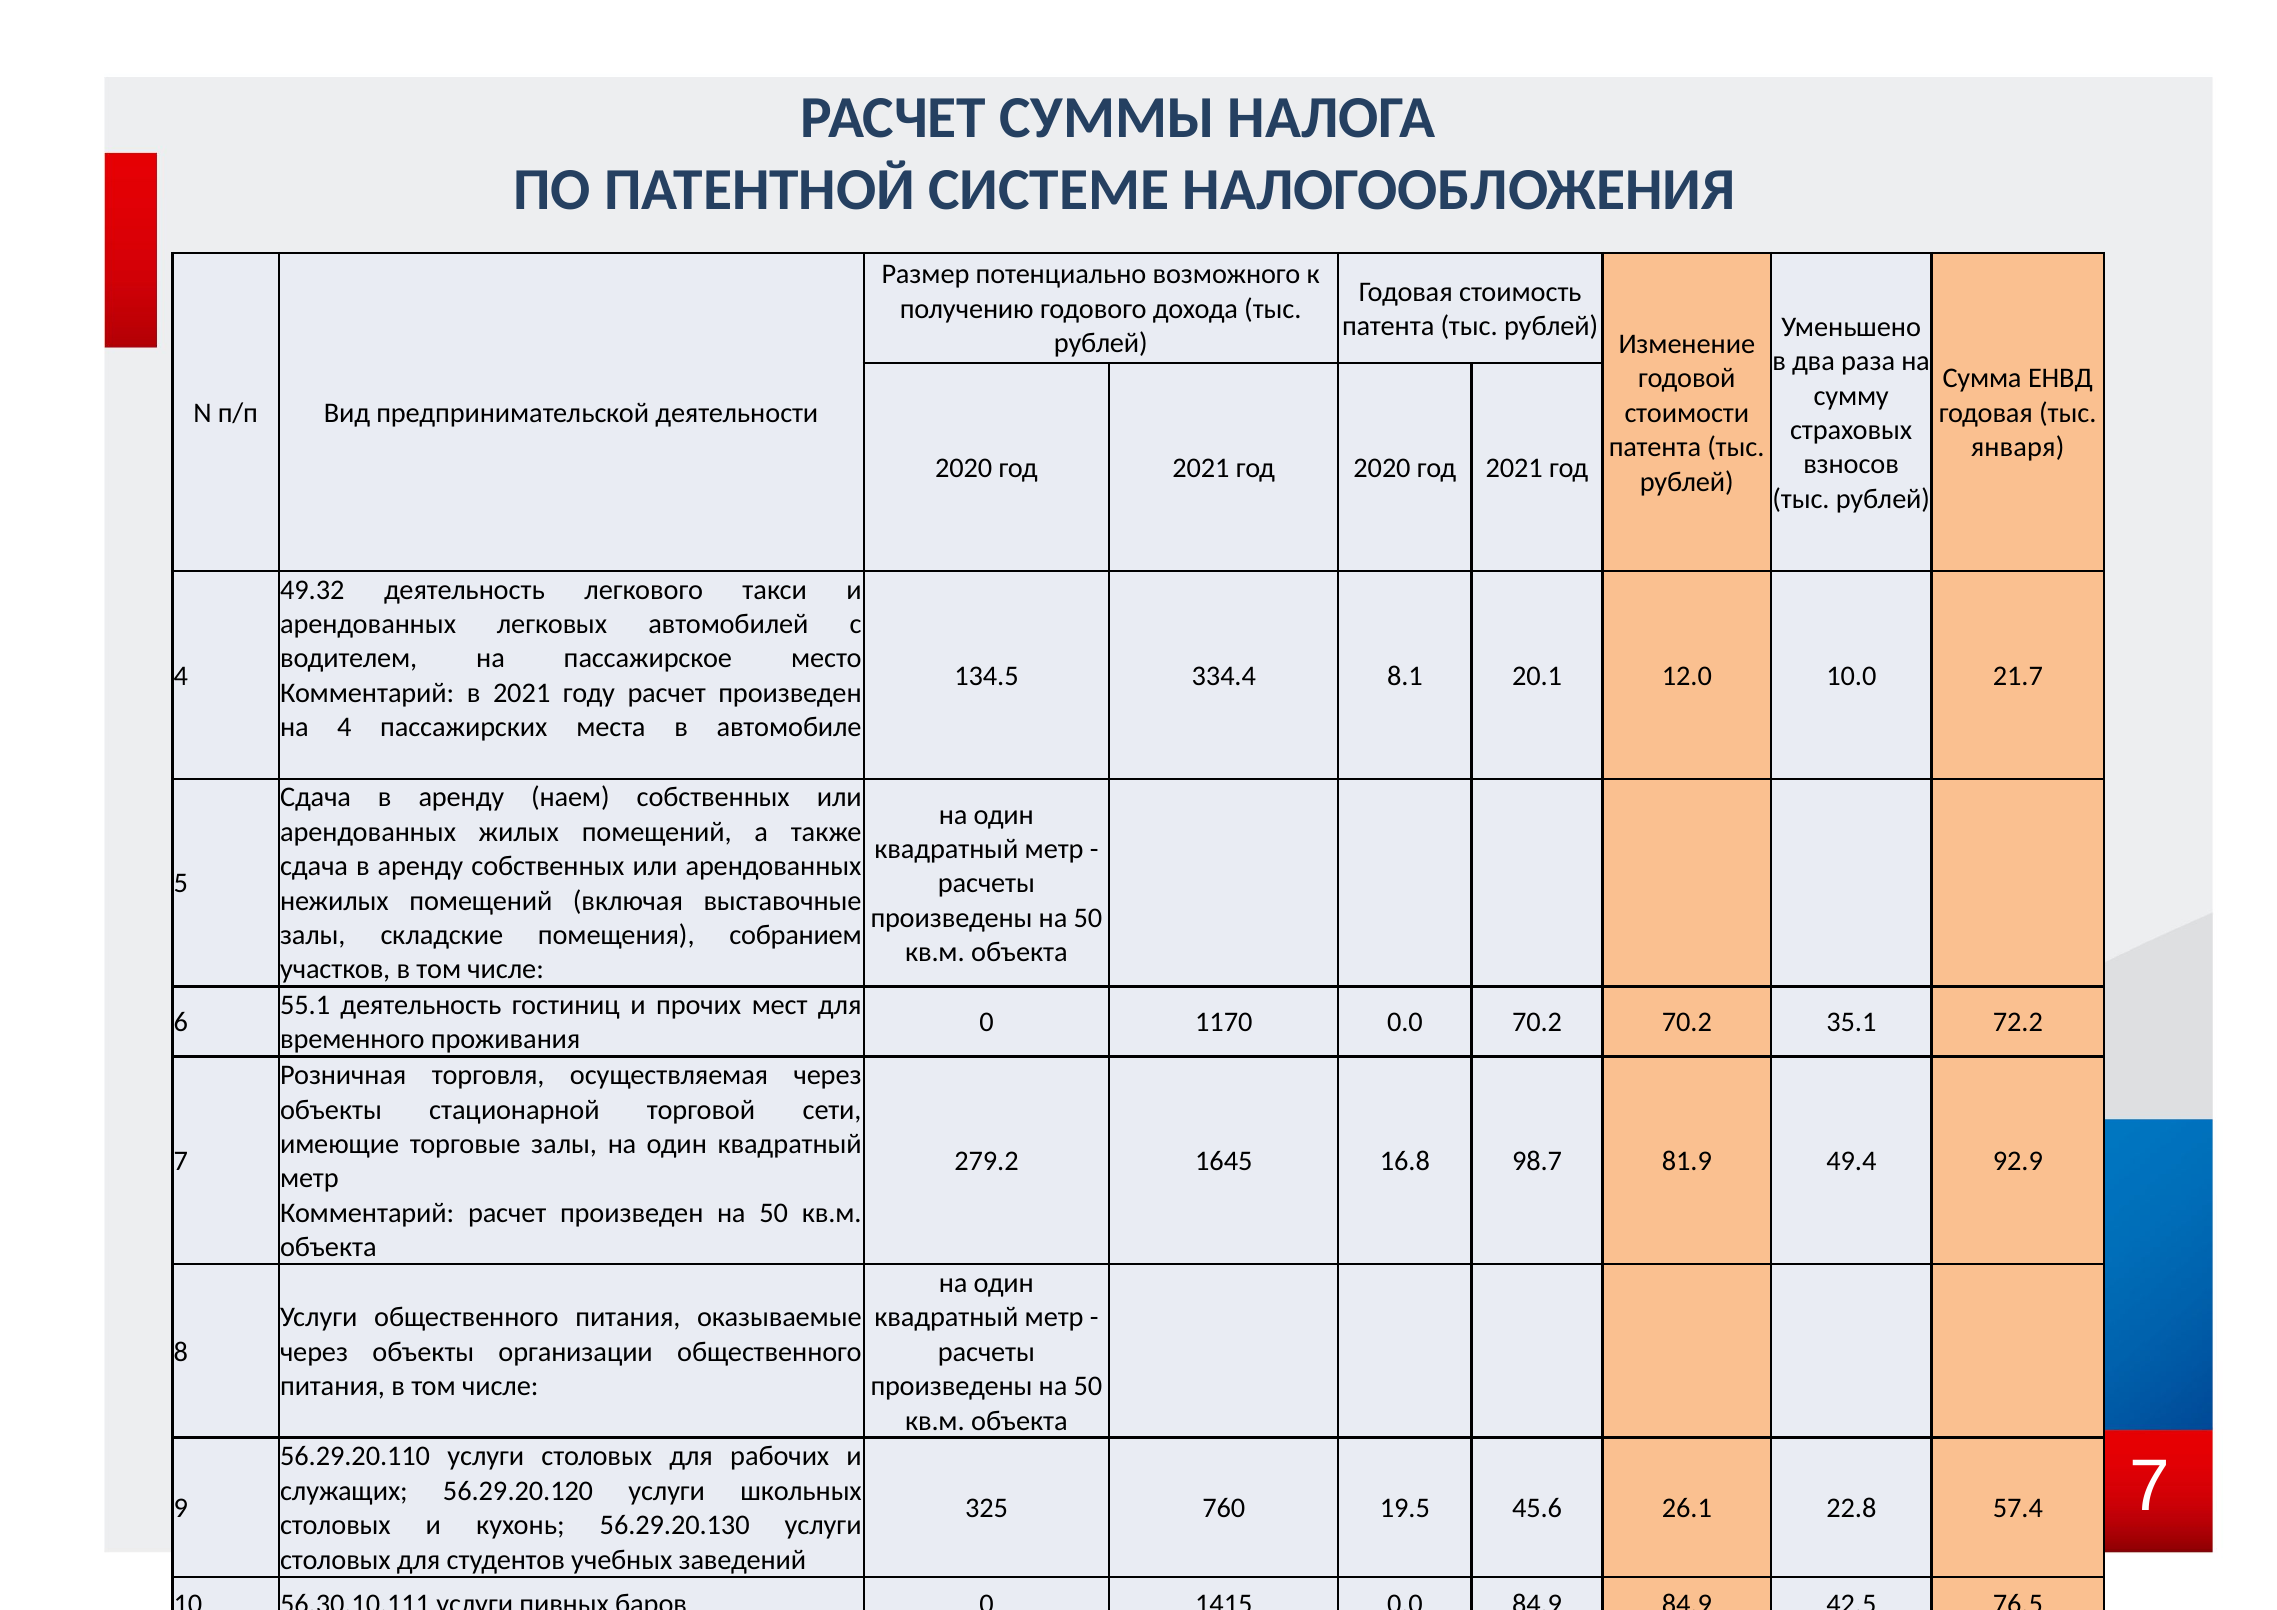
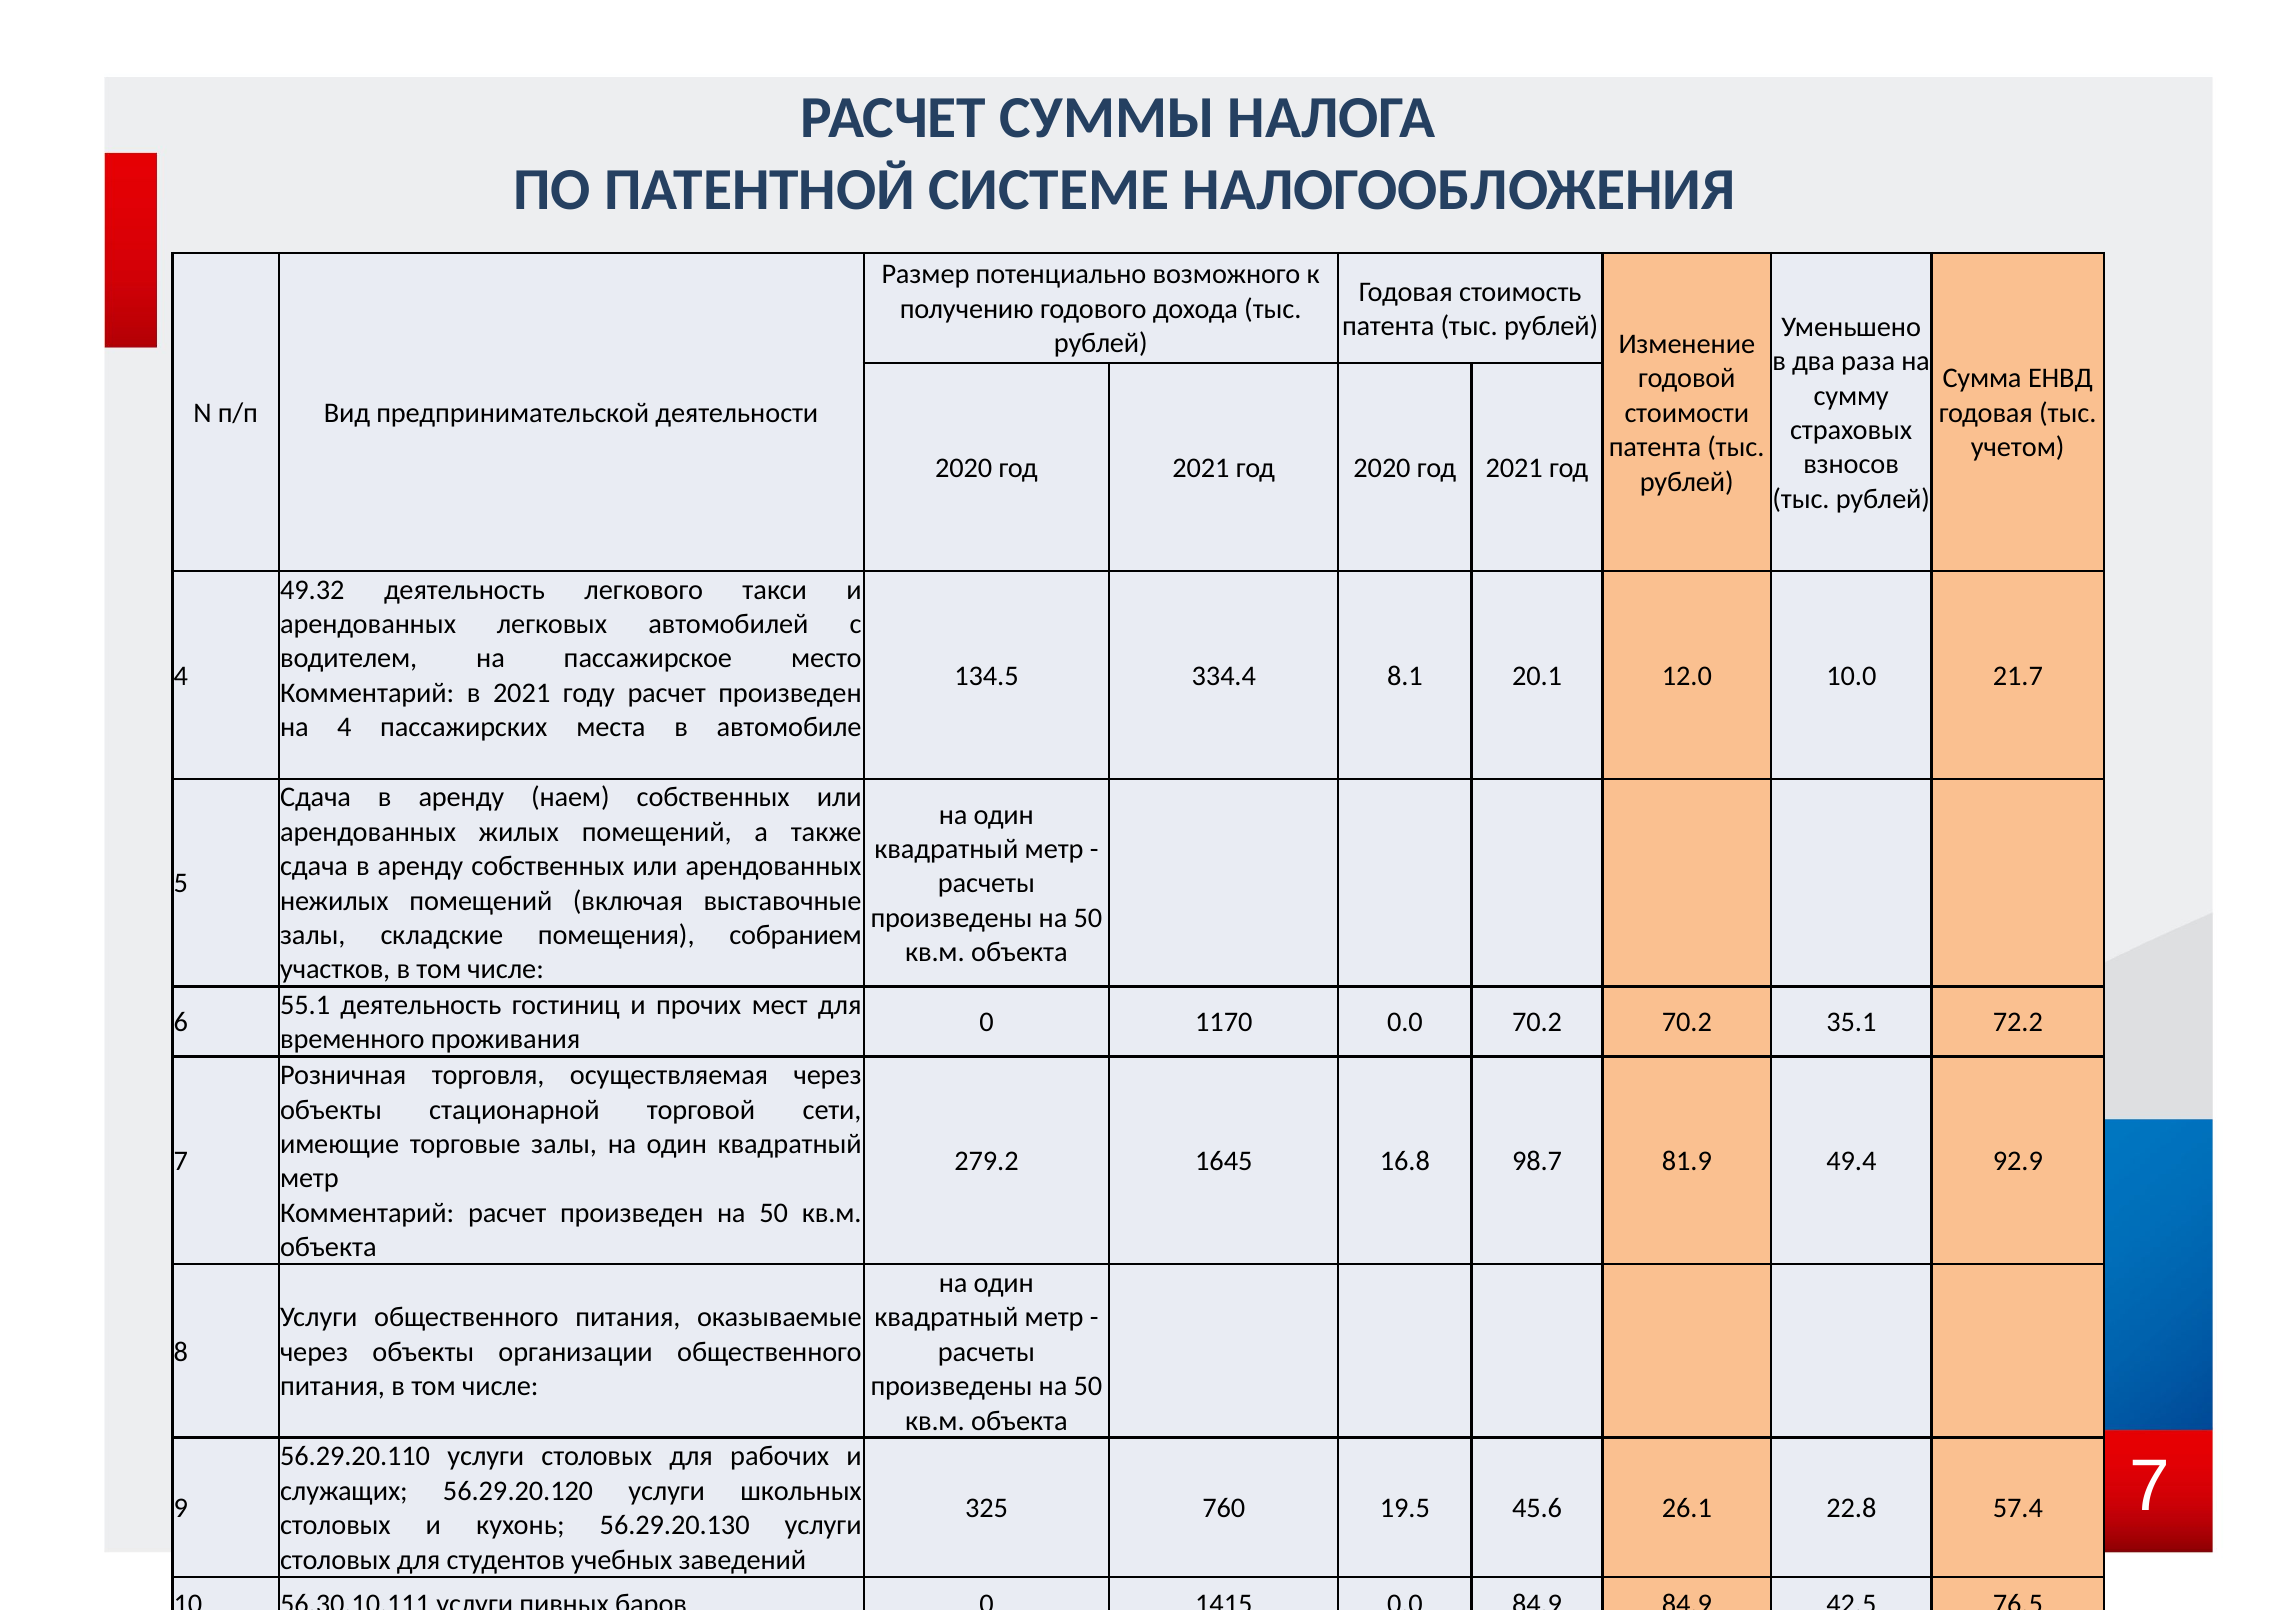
января: января -> учетом (2018, 447)
